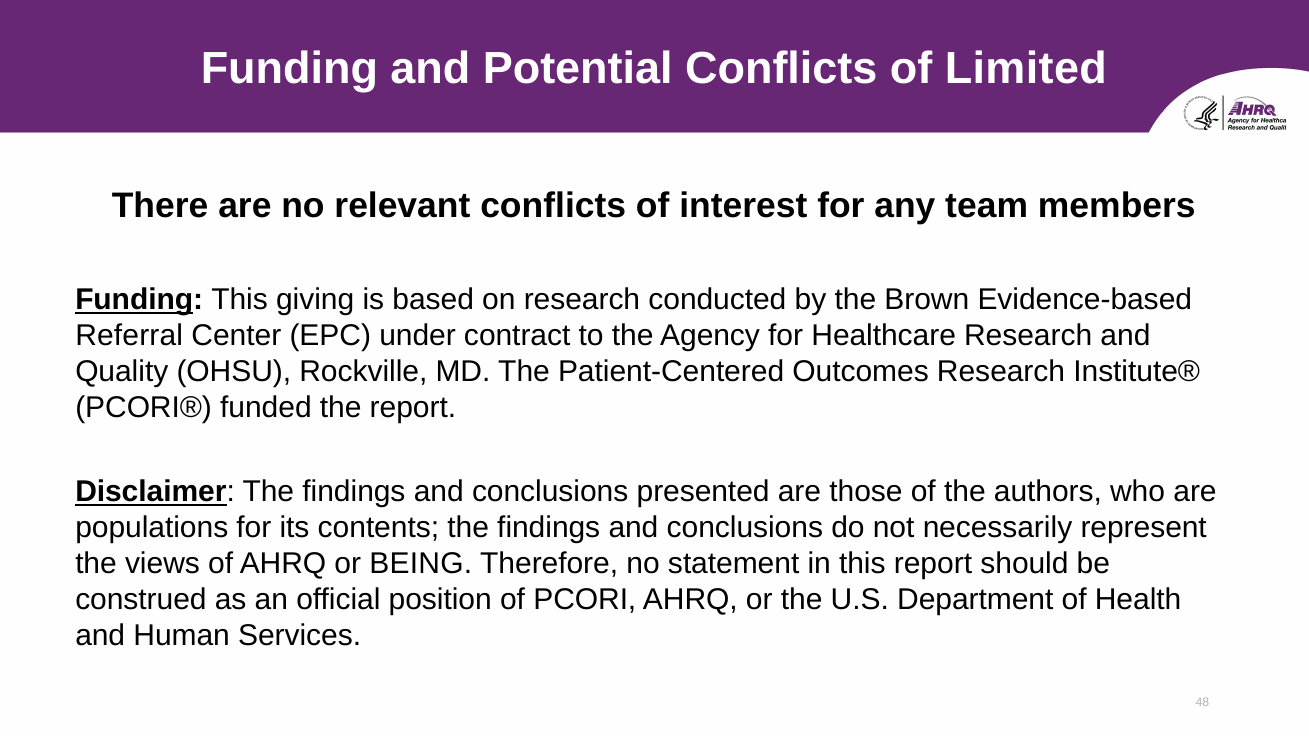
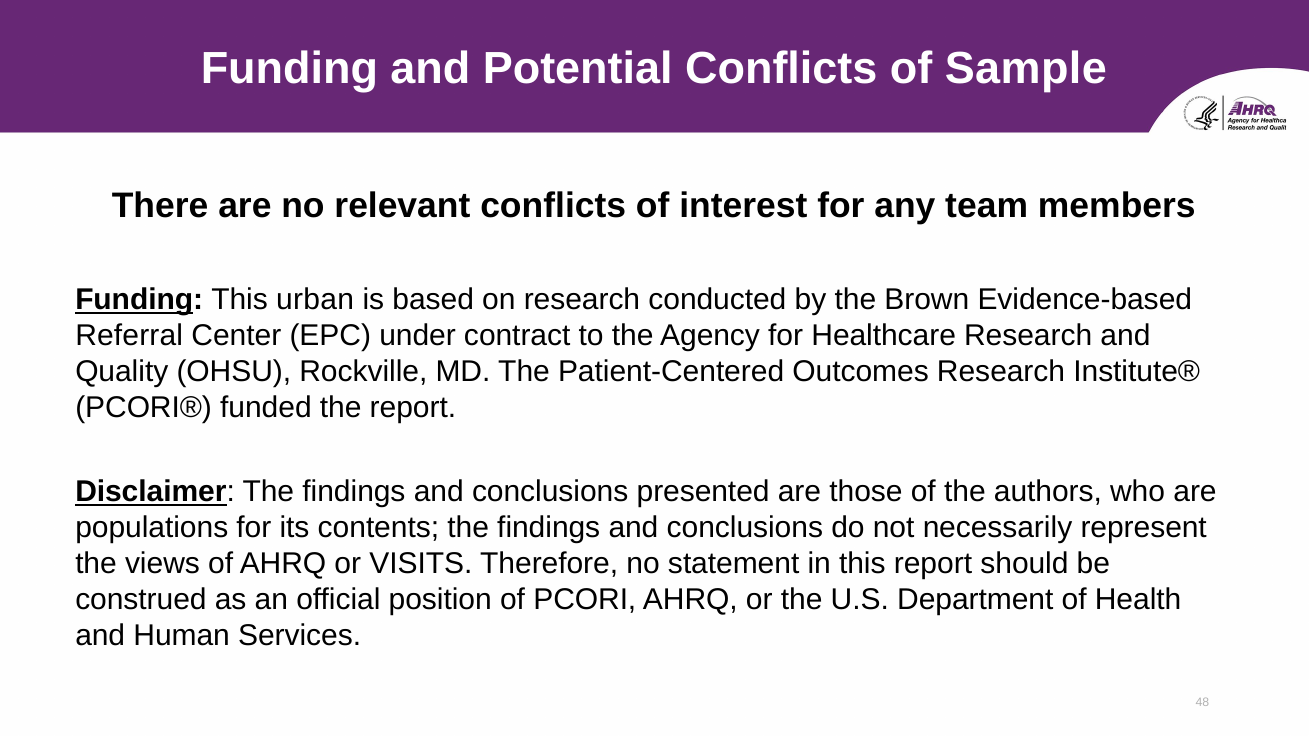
Limited: Limited -> Sample (1026, 69)
giving: giving -> urban (315, 300)
BEING: BEING -> VISITS (421, 564)
